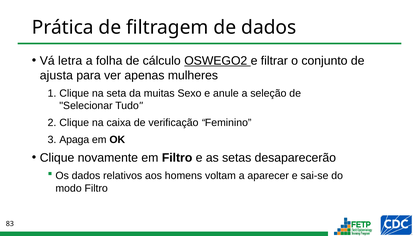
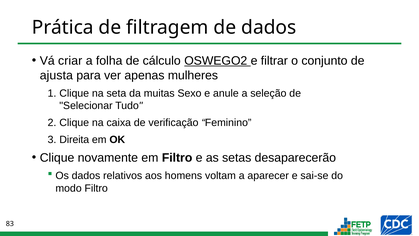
letra: letra -> criar (70, 61)
Apaga: Apaga -> Direita (74, 140)
